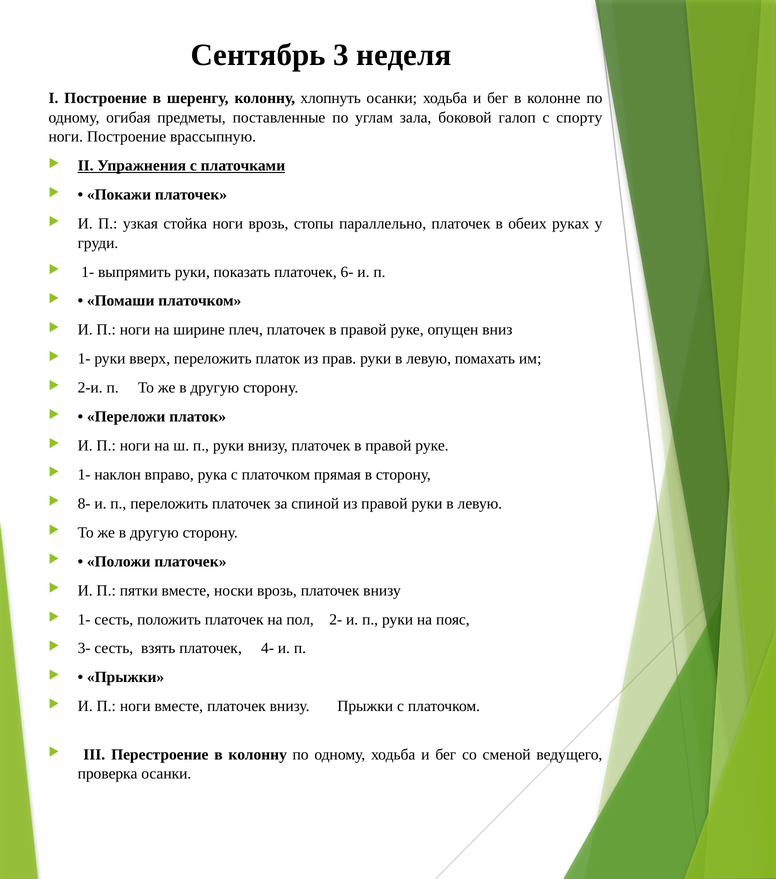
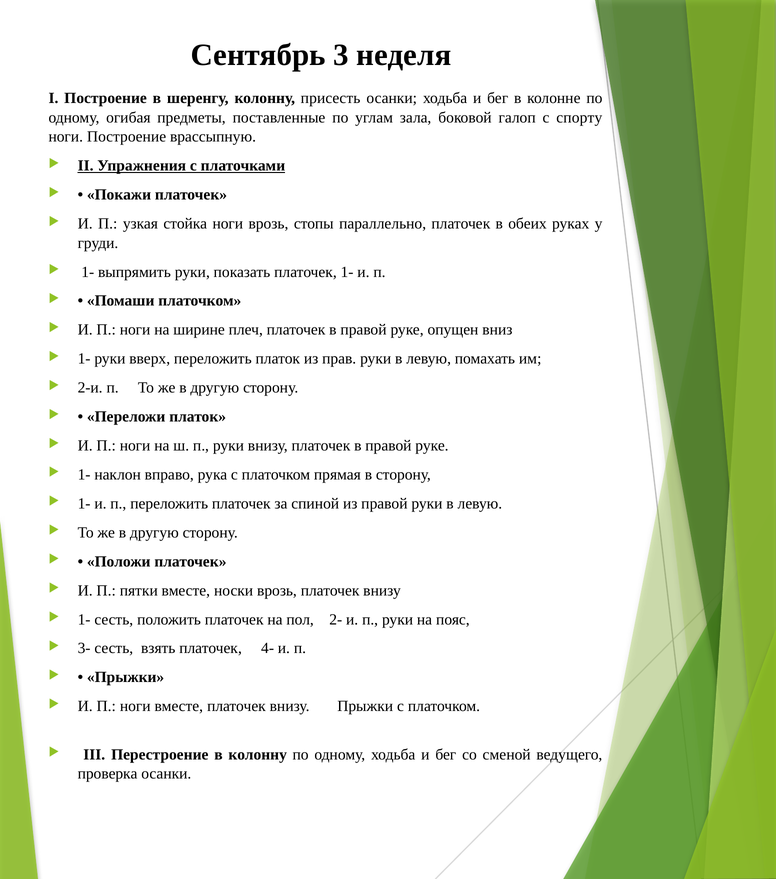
хлопнуть: хлопнуть -> присесть (331, 98)
платочек 6-: 6- -> 1- (347, 272)
8-: 8- -> 1- (84, 503)
